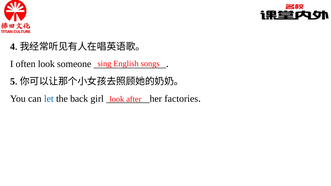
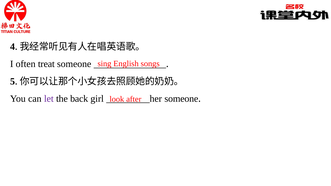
often look: look -> treat (46, 64)
let colour: blue -> purple (49, 99)
factories: factories -> someone (181, 99)
